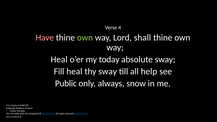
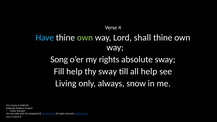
Have colour: pink -> light blue (45, 38)
Heal: Heal -> Song (59, 59)
my today: today -> rights (109, 59)
Fill heal: heal -> help (74, 71)
Public: Public -> Living (66, 83)
